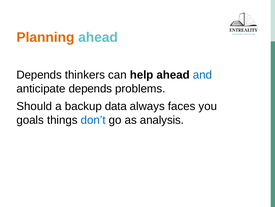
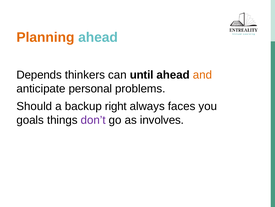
help: help -> until (142, 75)
and colour: blue -> orange (202, 75)
anticipate depends: depends -> personal (90, 88)
data: data -> right (116, 106)
don’t colour: blue -> purple (93, 120)
analysis: analysis -> involves (162, 120)
